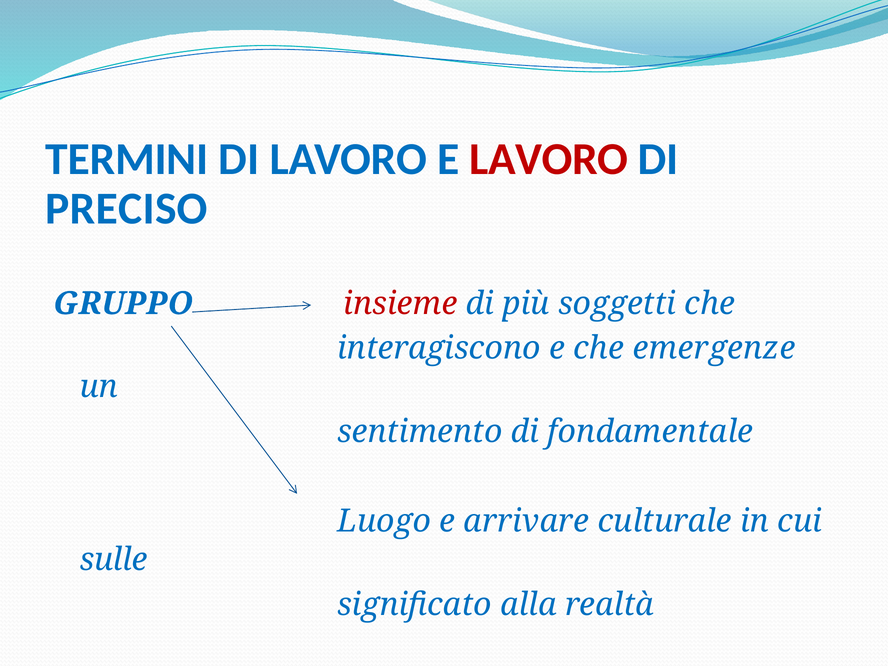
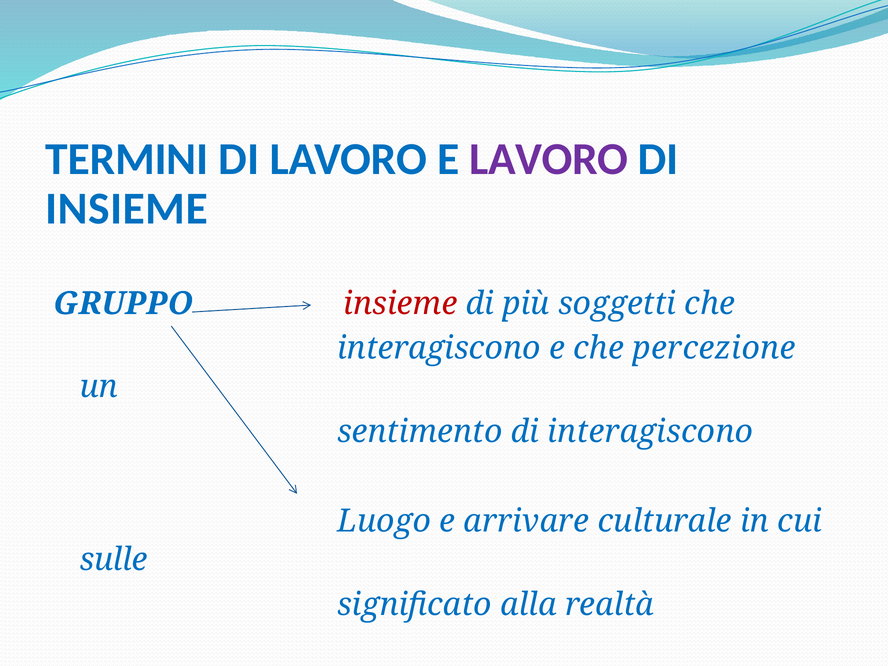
LAVORO colour: red -> purple (549, 159)
PRECISO: PRECISO -> INSIEME (127, 208)
emergenze: emergenze -> percezione (714, 348)
di fondamentale: fondamentale -> interagiscono (650, 432)
